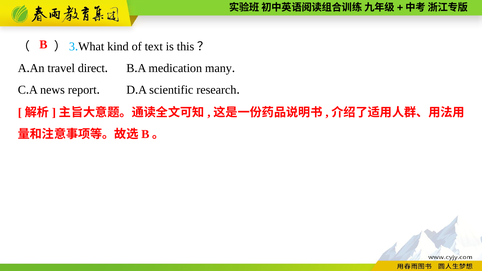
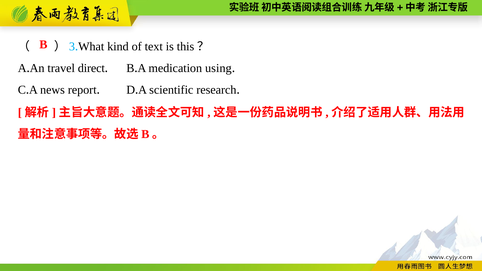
many: many -> using (218, 68)
